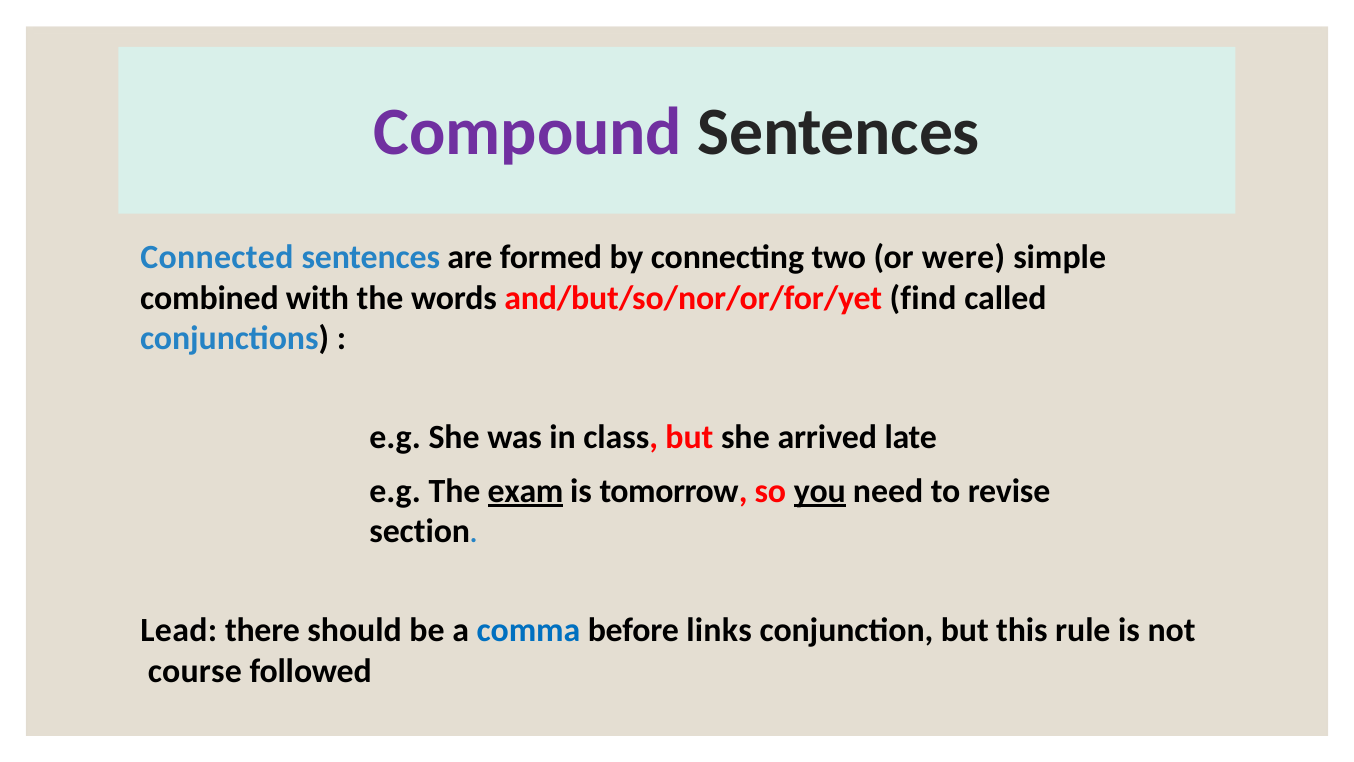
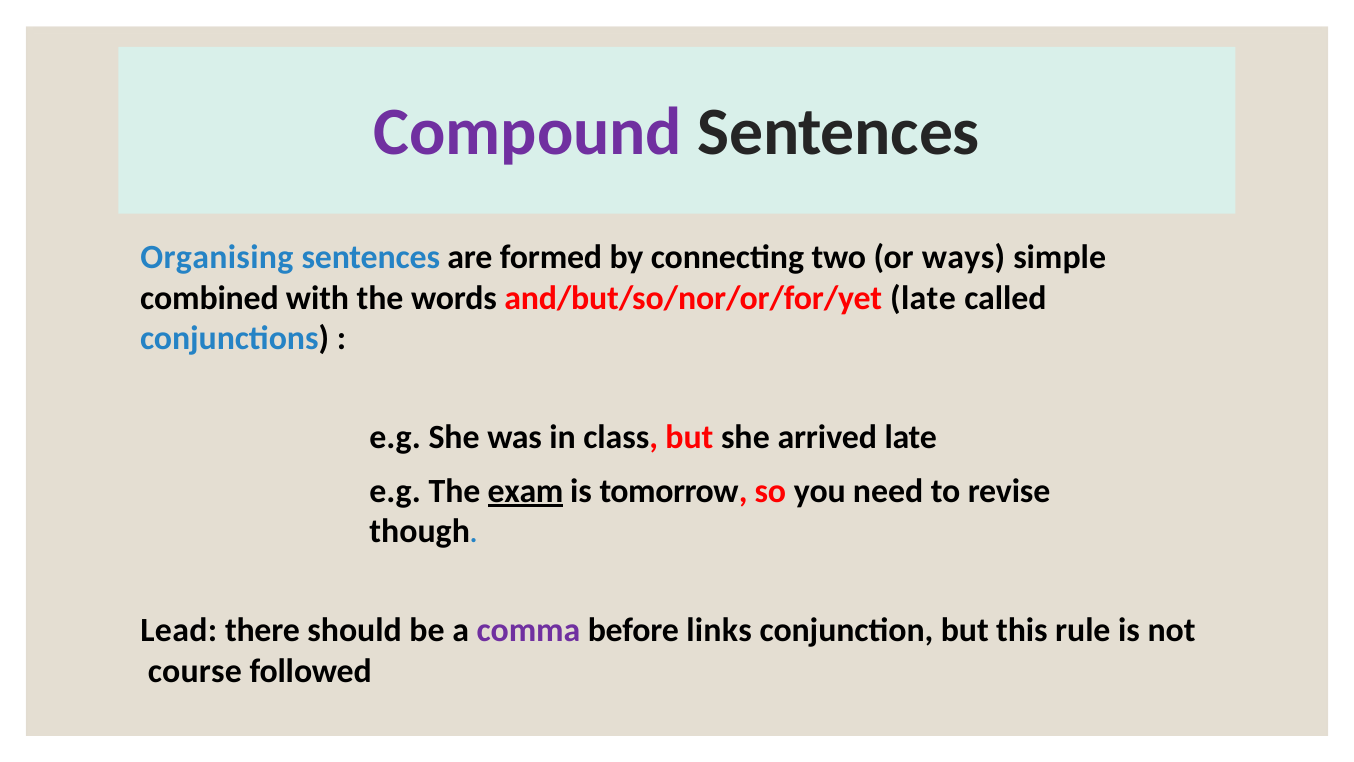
Connected: Connected -> Organising (217, 257)
were: were -> ways (963, 257)
and/but/so/nor/or/for/yet find: find -> late (923, 298)
you underline: present -> none (820, 491)
section: section -> though (420, 531)
comma colour: blue -> purple (529, 630)
